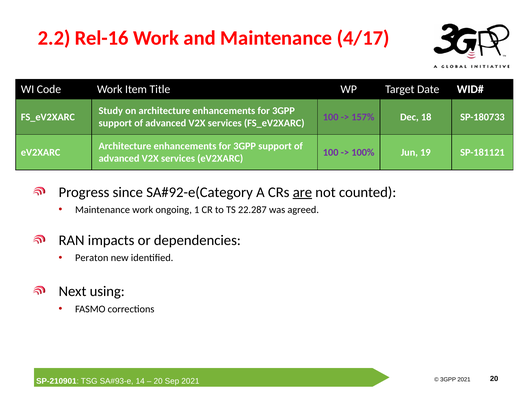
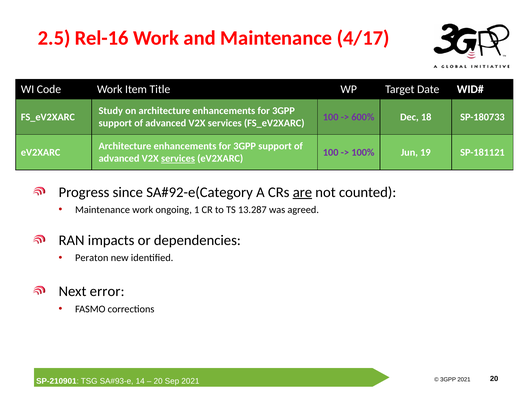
2.2: 2.2 -> 2.5 (54, 38)
157%: 157% -> 600% (363, 117)
services underline: none -> present (178, 158)
22.287: 22.287 -> 13.287 (252, 209)
using: using -> error (107, 291)
